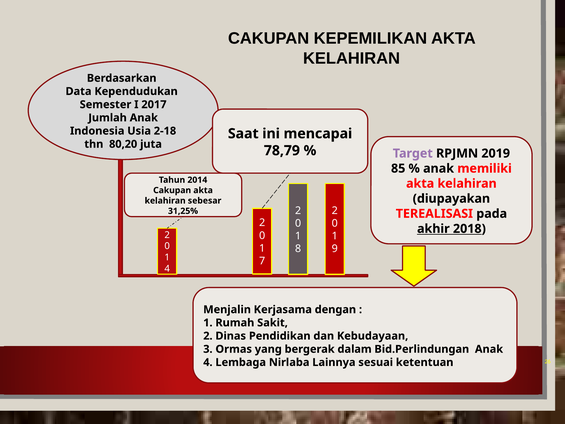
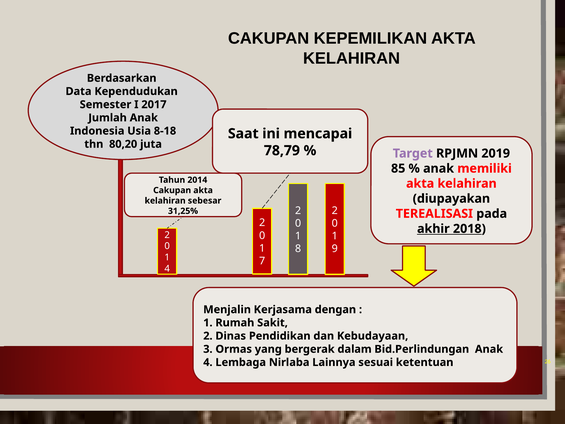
2-18: 2-18 -> 8-18 (165, 131)
